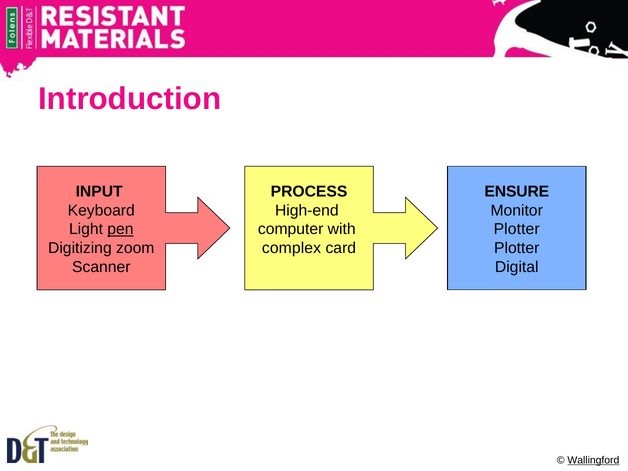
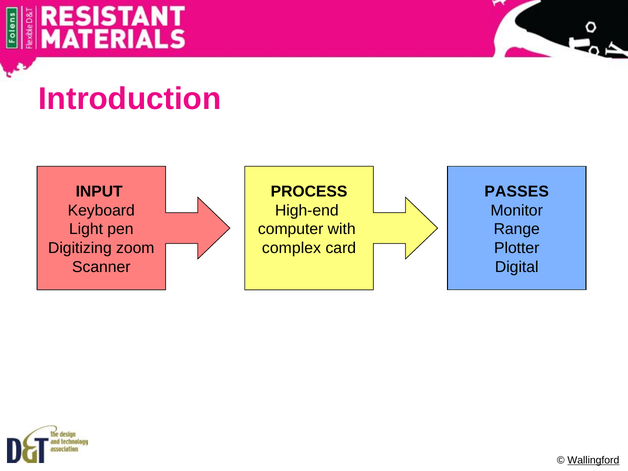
ENSURE: ENSURE -> PASSES (517, 192)
pen underline: present -> none (120, 229)
Plotter: Plotter -> Range (517, 229)
